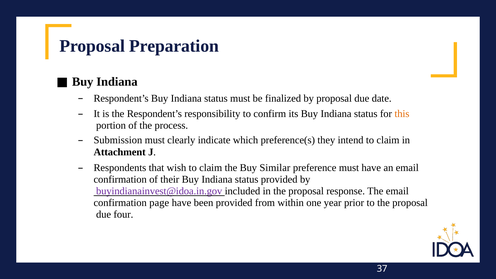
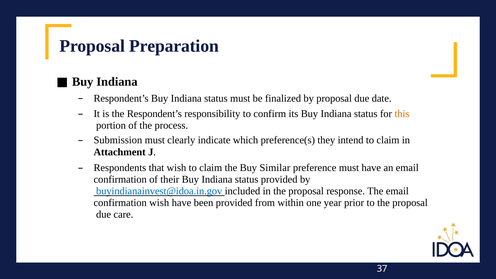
buyindianainvest@idoa.in.gov colour: purple -> blue (159, 191)
confirmation page: page -> wish (159, 203)
four: four -> care (123, 214)
